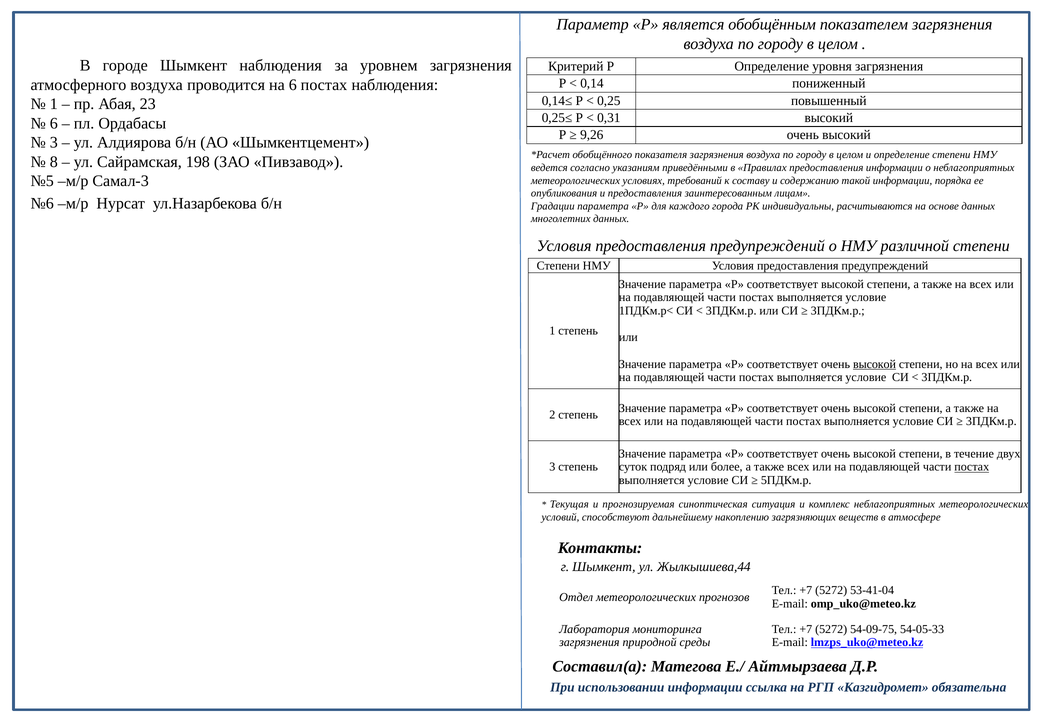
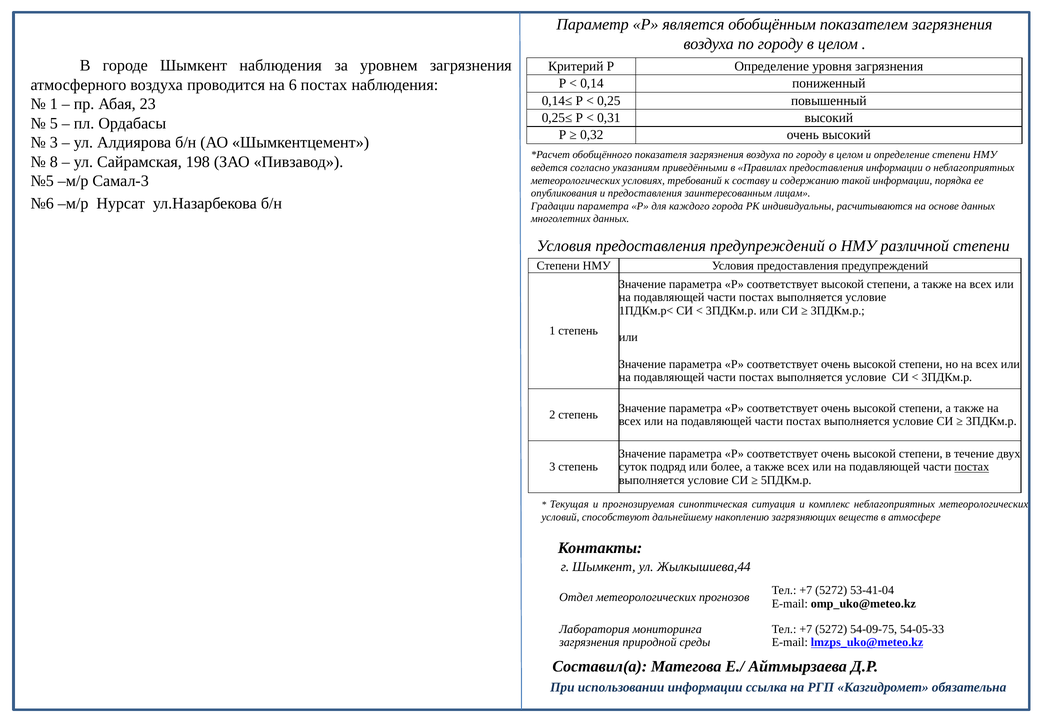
6: 6 -> 5 (54, 123)
9,26: 9,26 -> 0,32 (592, 135)
высокой underline: present -> none (875, 364)
